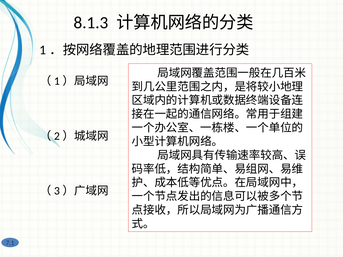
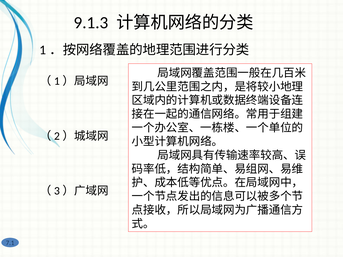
8.1.3: 8.1.3 -> 9.1.3 (91, 23)
